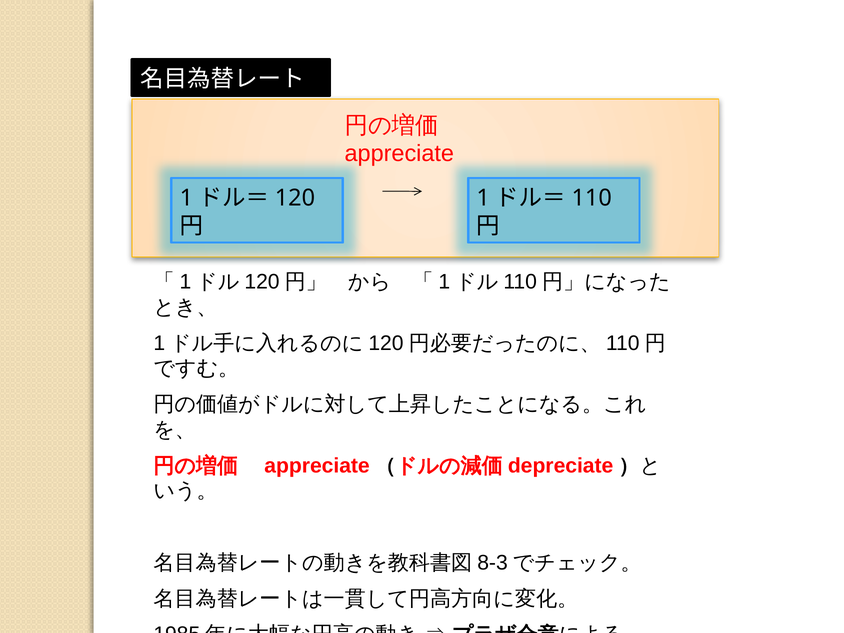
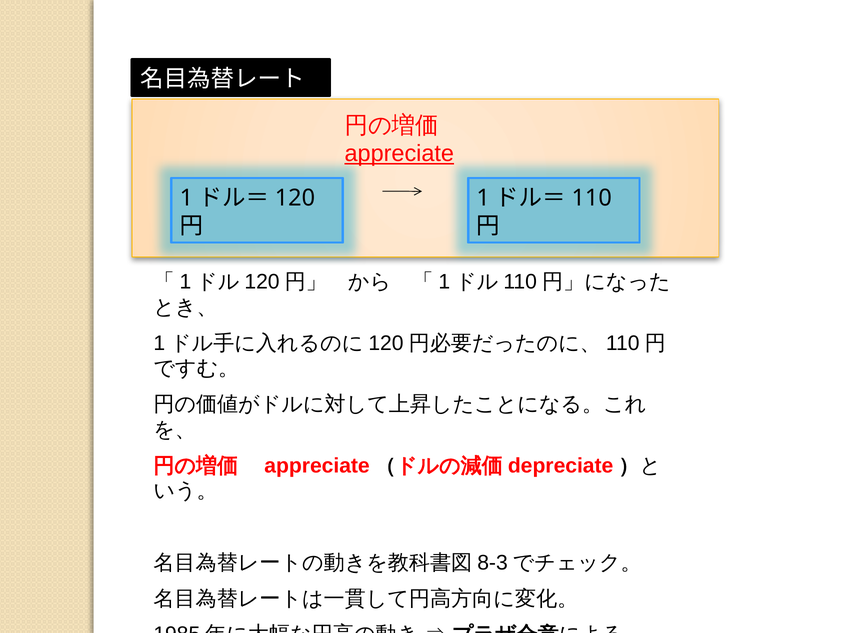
appreciate underline: none -> present (399, 153)
